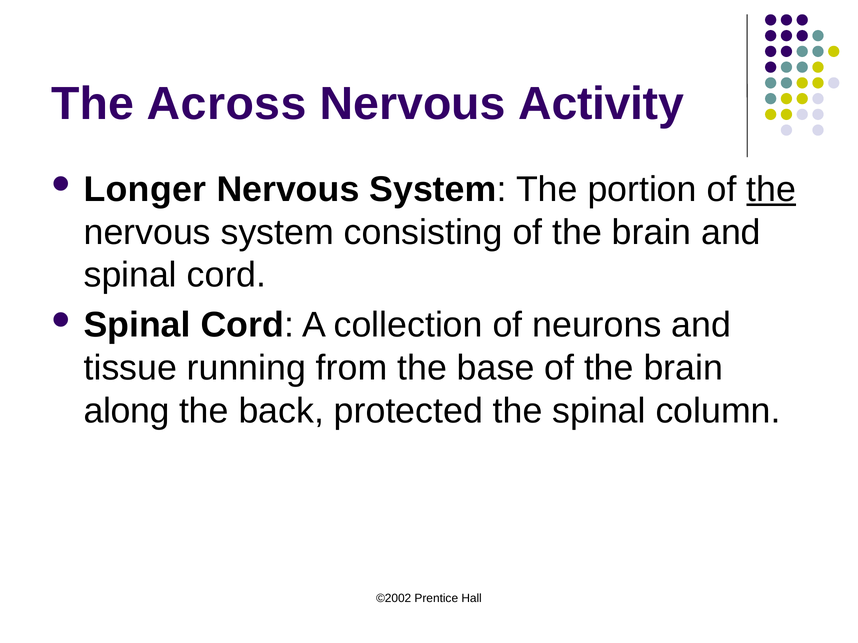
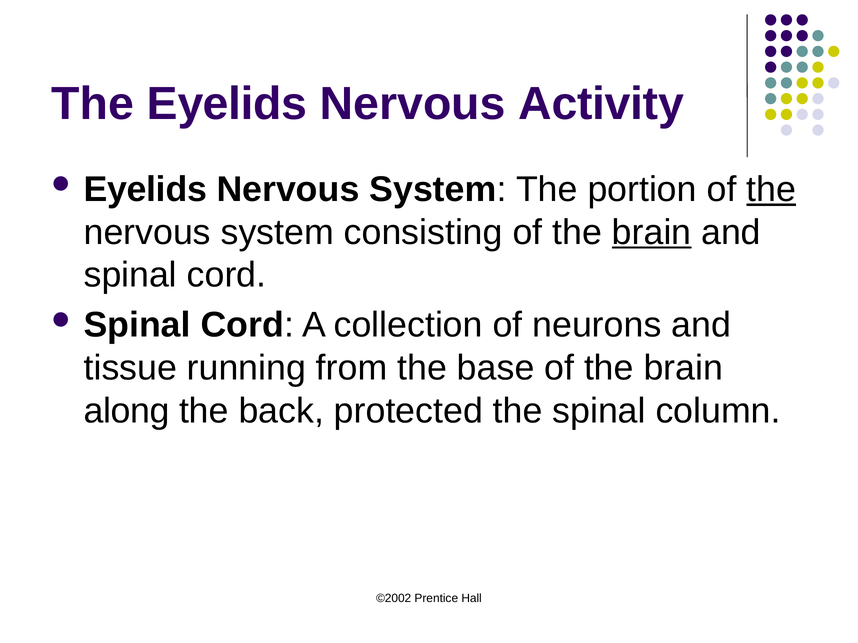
The Across: Across -> Eyelids (227, 104)
Longer: Longer -> Eyelids (145, 190)
brain underline: none -> present (652, 232)
